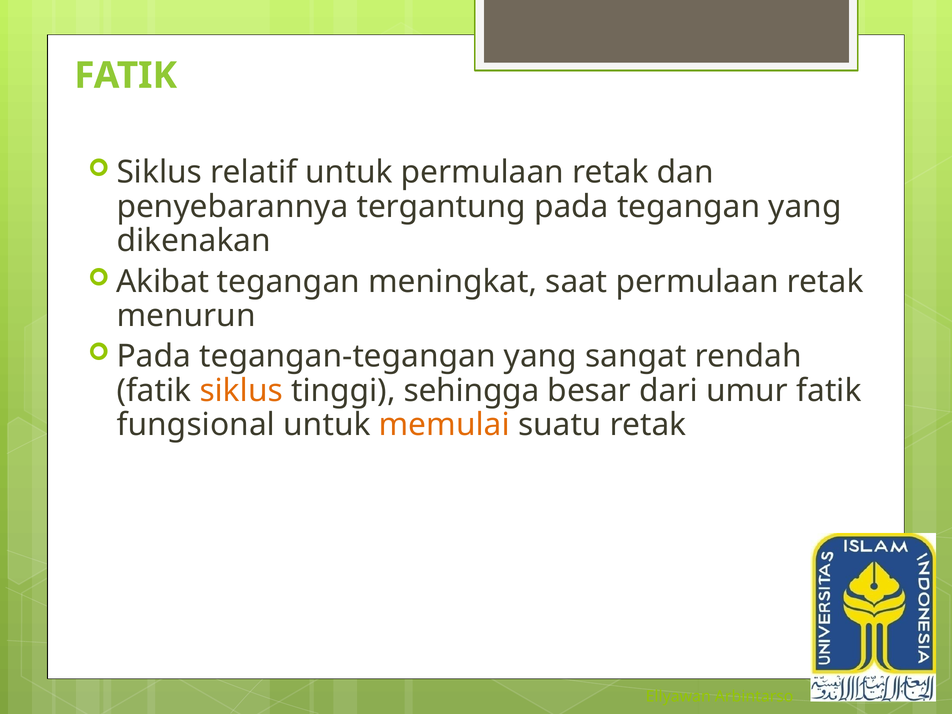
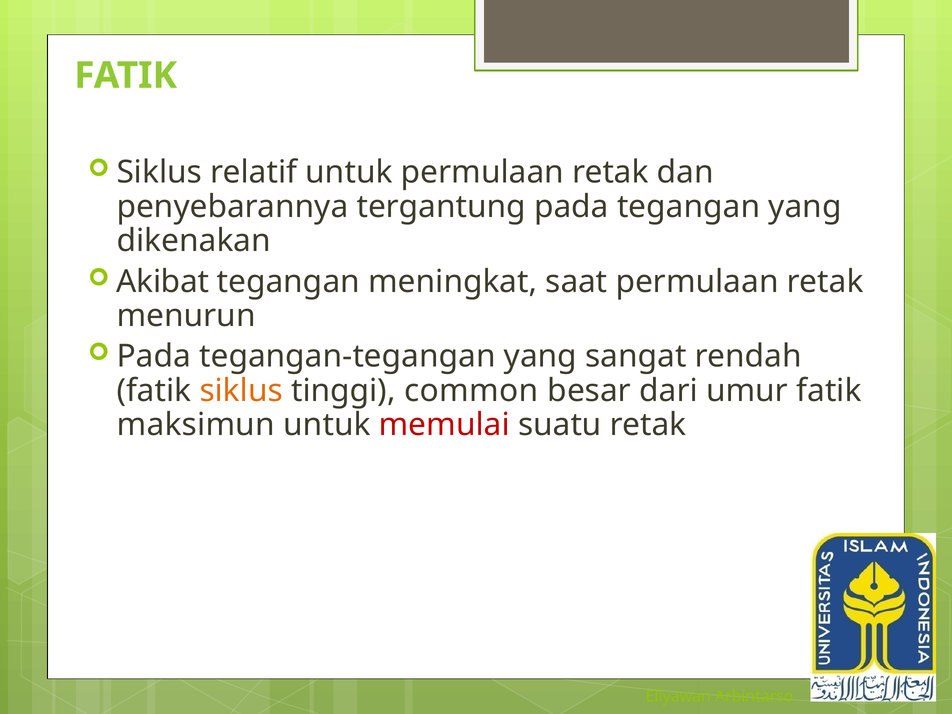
sehingga: sehingga -> common (471, 391)
fungsional: fungsional -> maksimun (196, 425)
memulai colour: orange -> red (444, 425)
